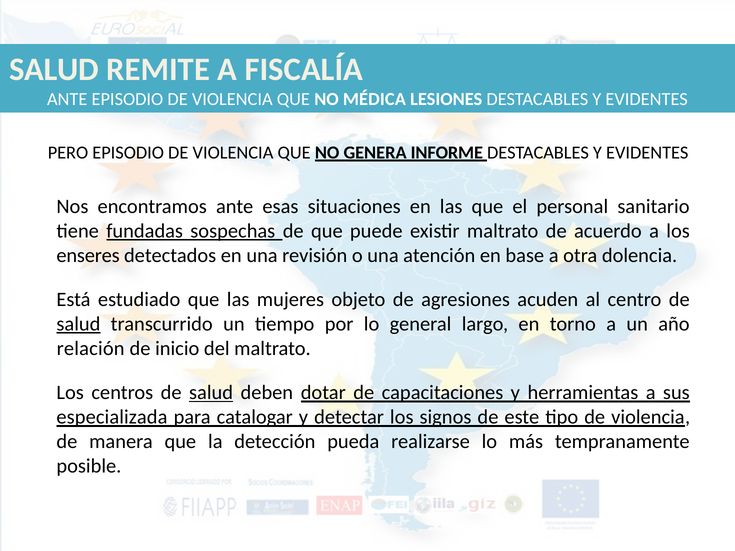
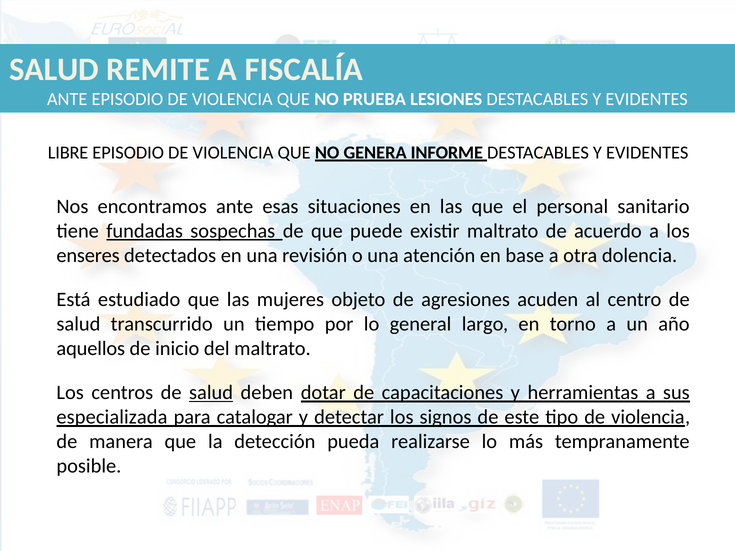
MÉDICA: MÉDICA -> PRUEBA (374, 99)
PERO: PERO -> LIBRE (68, 153)
salud underline: present -> none (78, 324)
relación: relación -> aquellos (91, 349)
